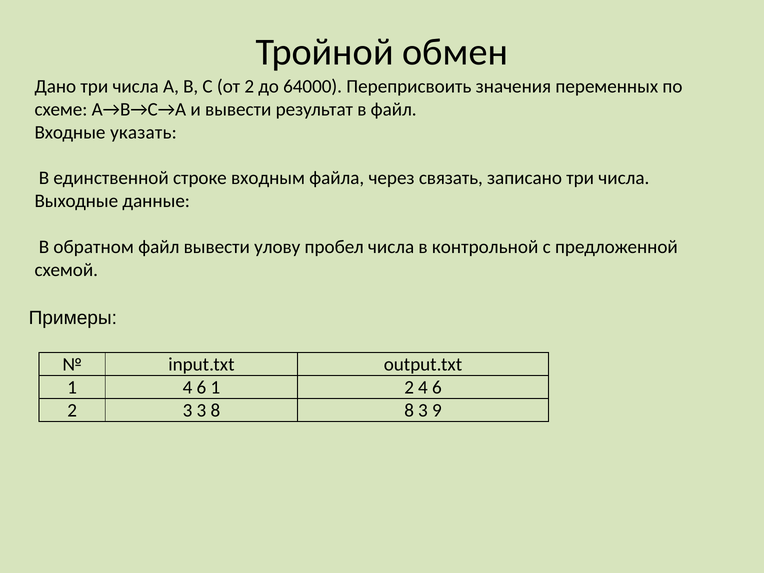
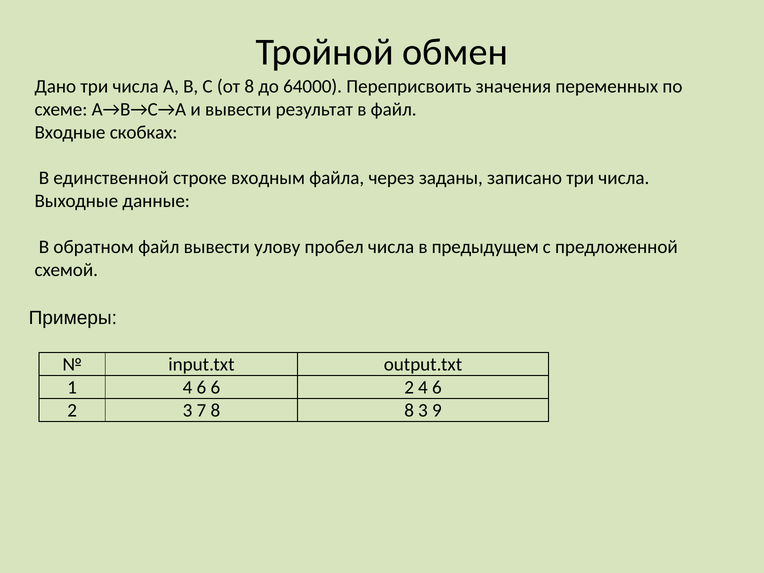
от 2: 2 -> 8 (249, 86)
указать: указать -> скобках (144, 132)
связать: связать -> заданы (451, 178)
контрольной: контрольной -> предыдущем (485, 247)
6 1: 1 -> 6 (215, 387)
3 3: 3 -> 7 (201, 410)
